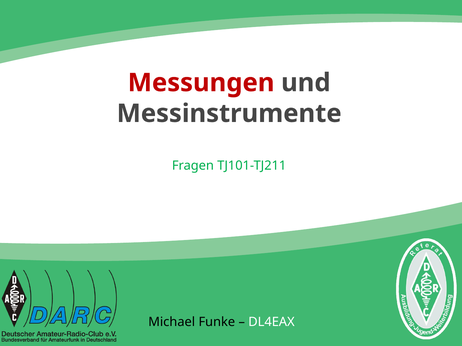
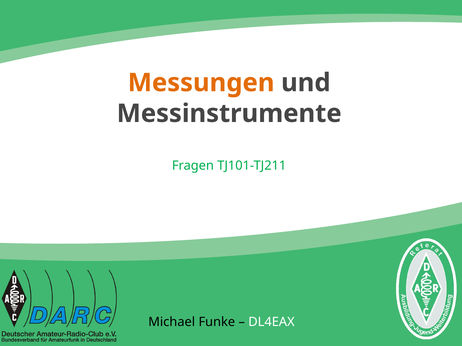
Messungen colour: red -> orange (201, 83)
